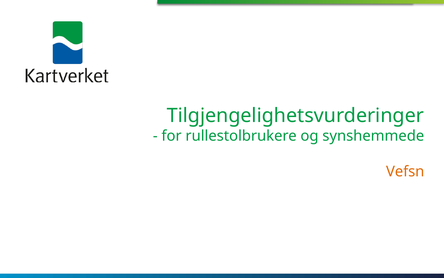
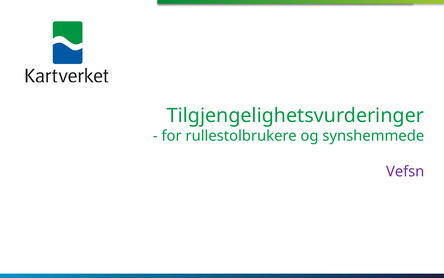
Vefsn colour: orange -> purple (405, 171)
